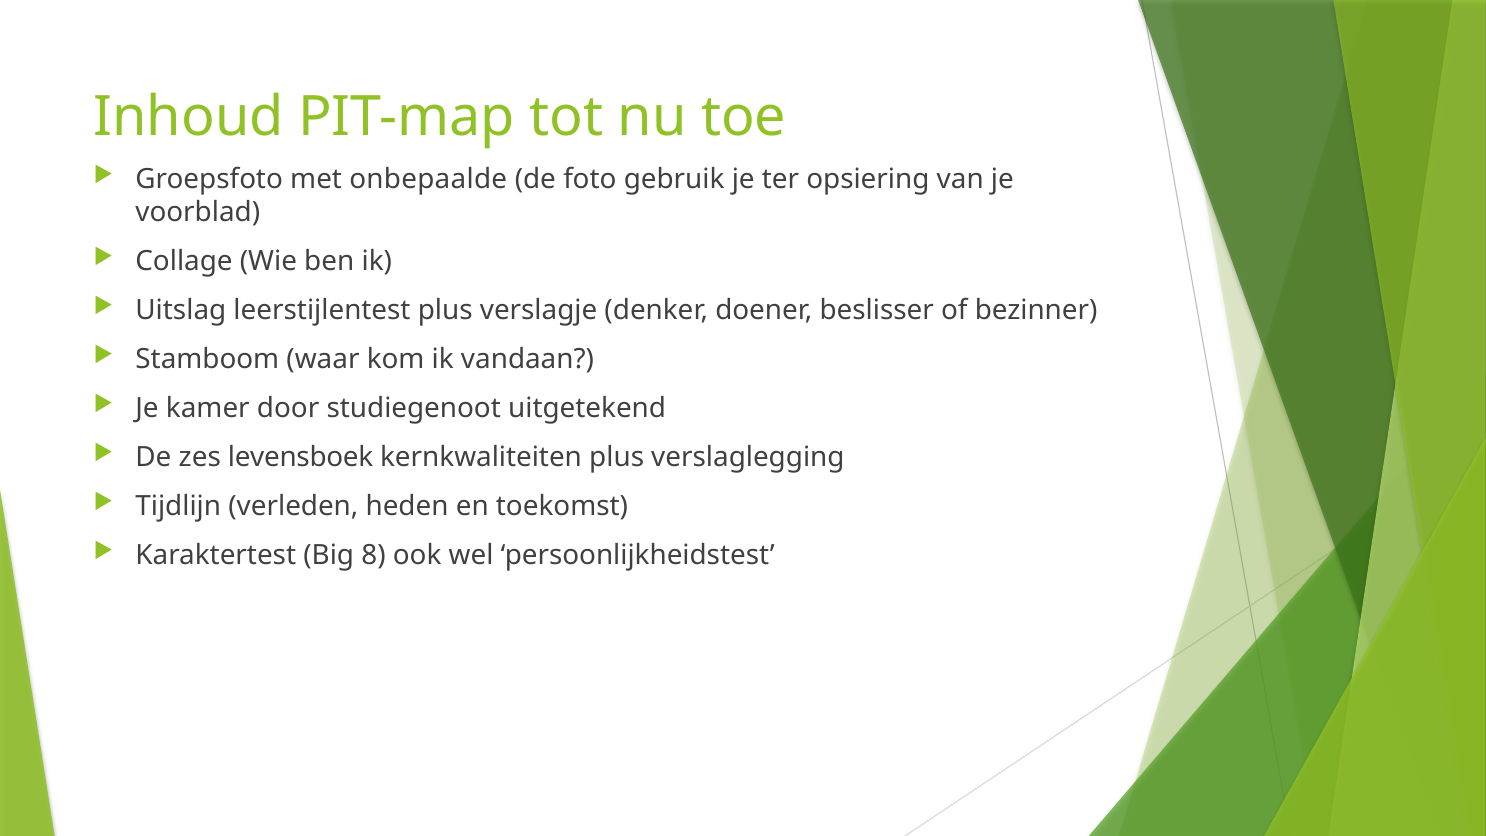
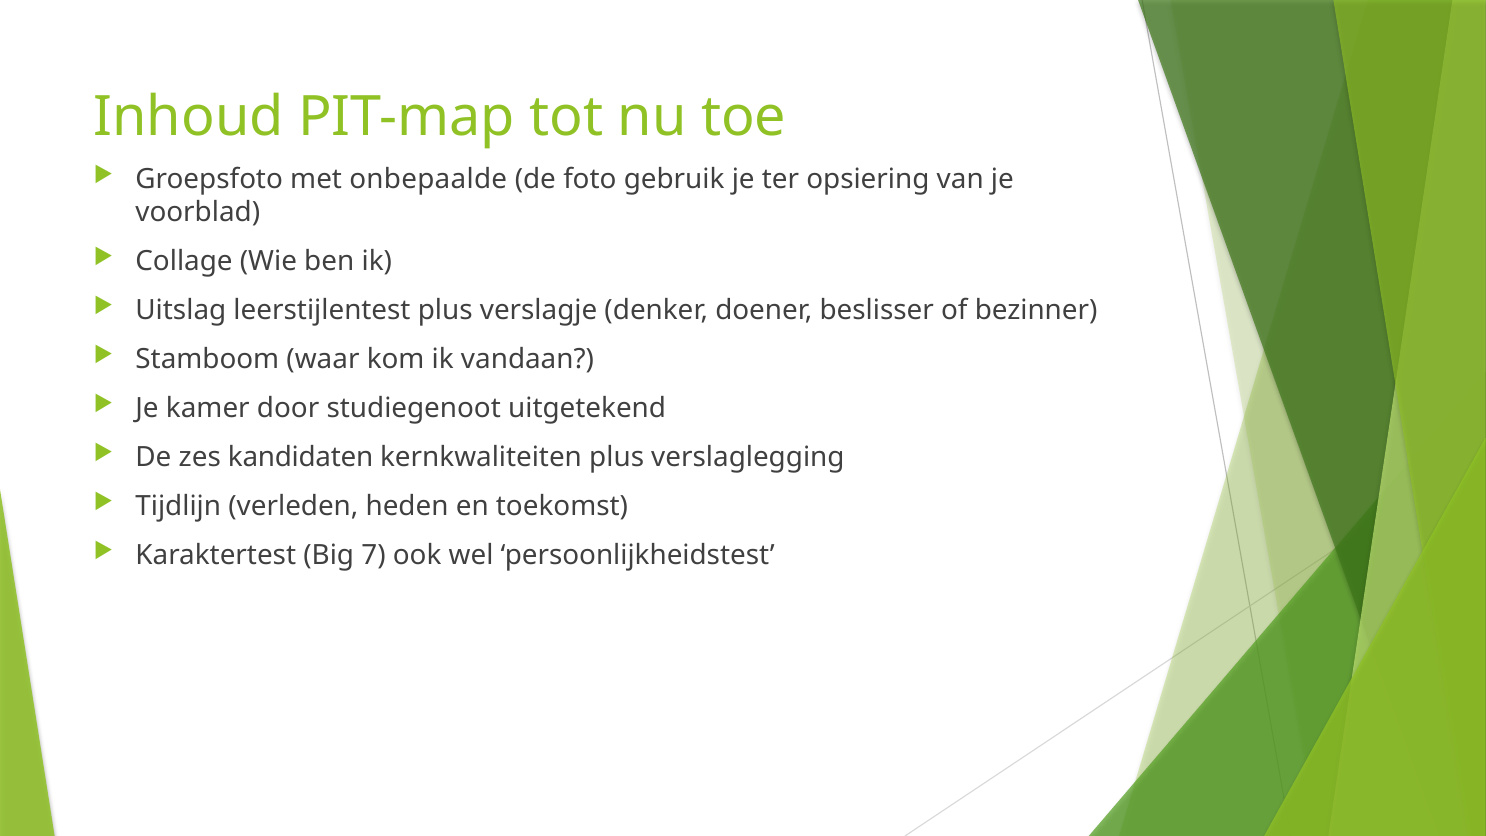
levensboek: levensboek -> kandidaten (301, 457)
8: 8 -> 7 (374, 555)
